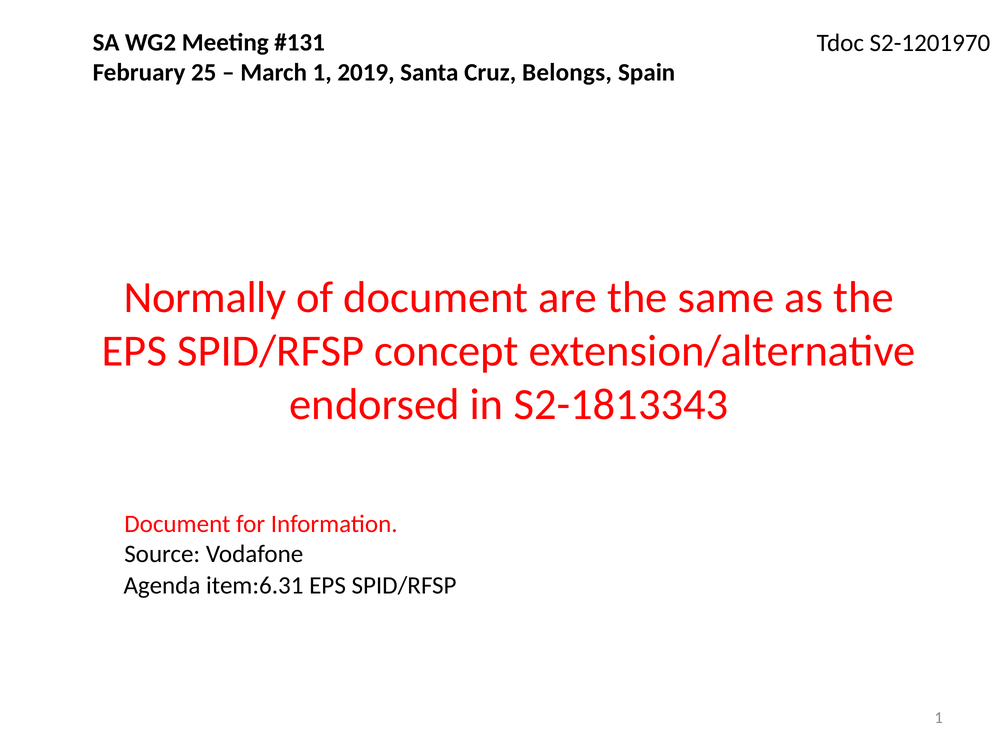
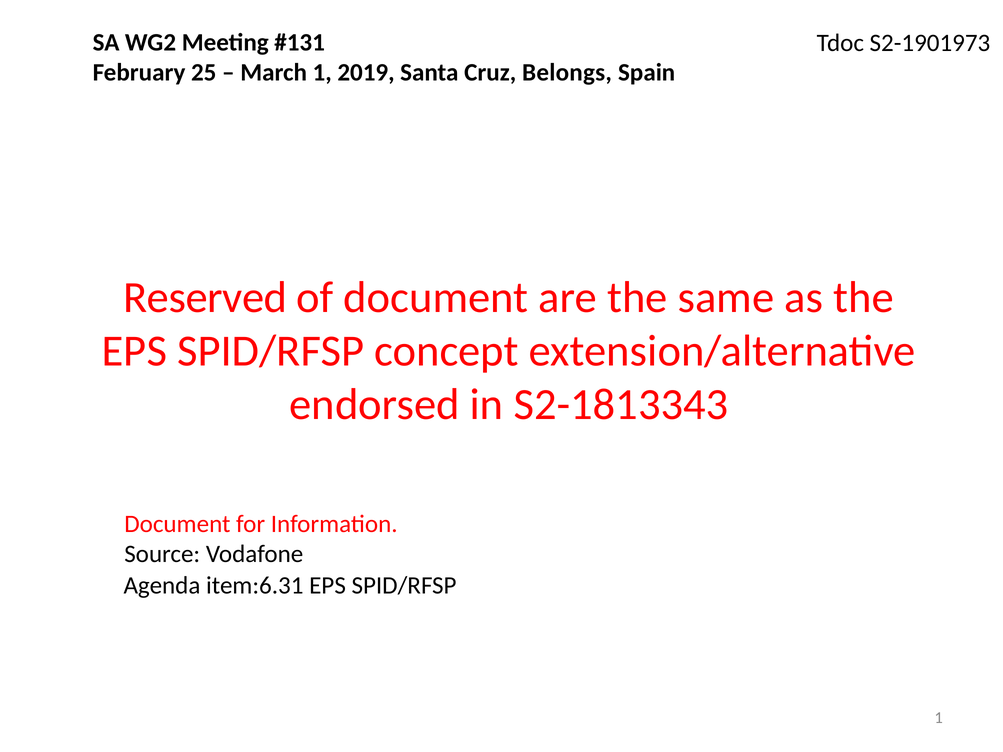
S2-1201970: S2-1201970 -> S2-1901973 (930, 43)
Normally: Normally -> Reserved (205, 298)
